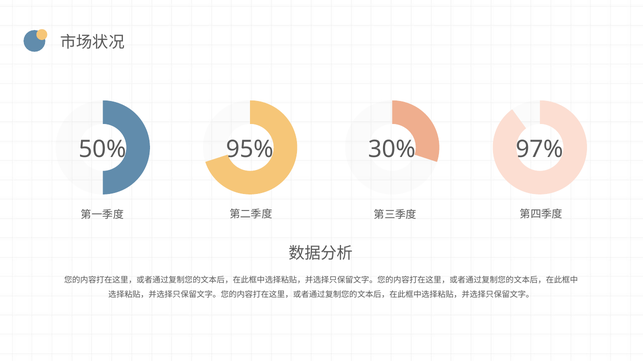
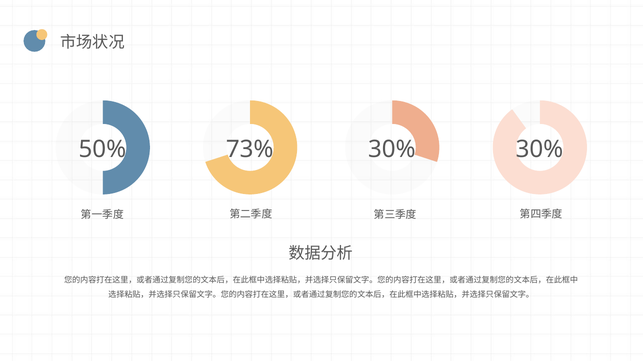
95%: 95% -> 73% (250, 150)
30% 97%: 97% -> 30% (539, 150)
